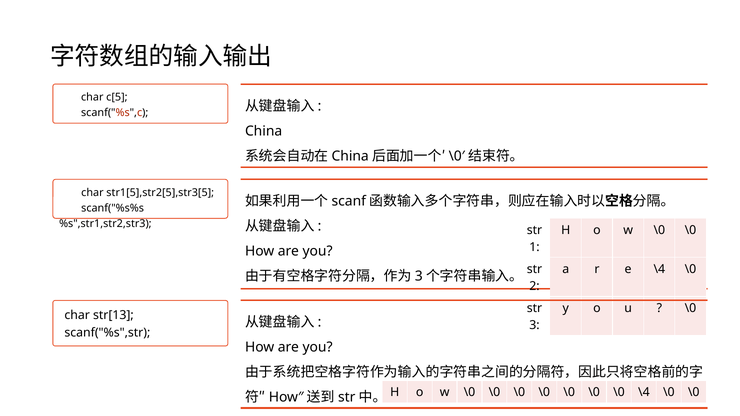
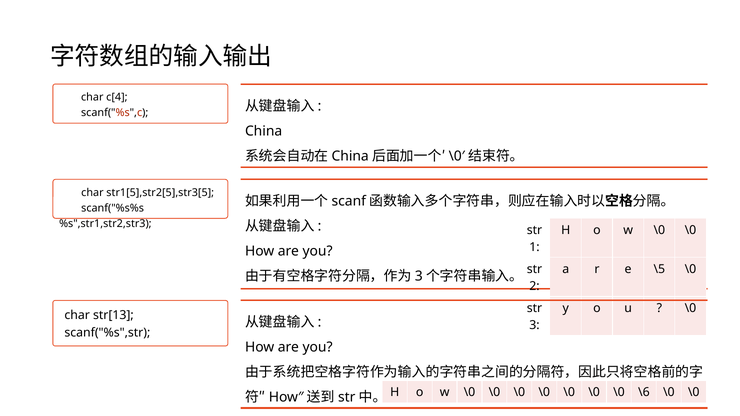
c[5: c[5 -> c[4 (117, 97)
e \4: \4 -> \5 (659, 269)
\0 \4: \4 -> \6 (644, 393)
